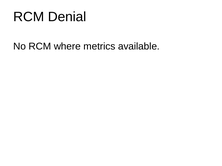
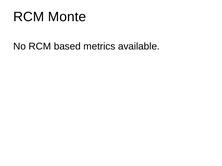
Denial: Denial -> Monte (67, 17)
where: where -> based (67, 47)
